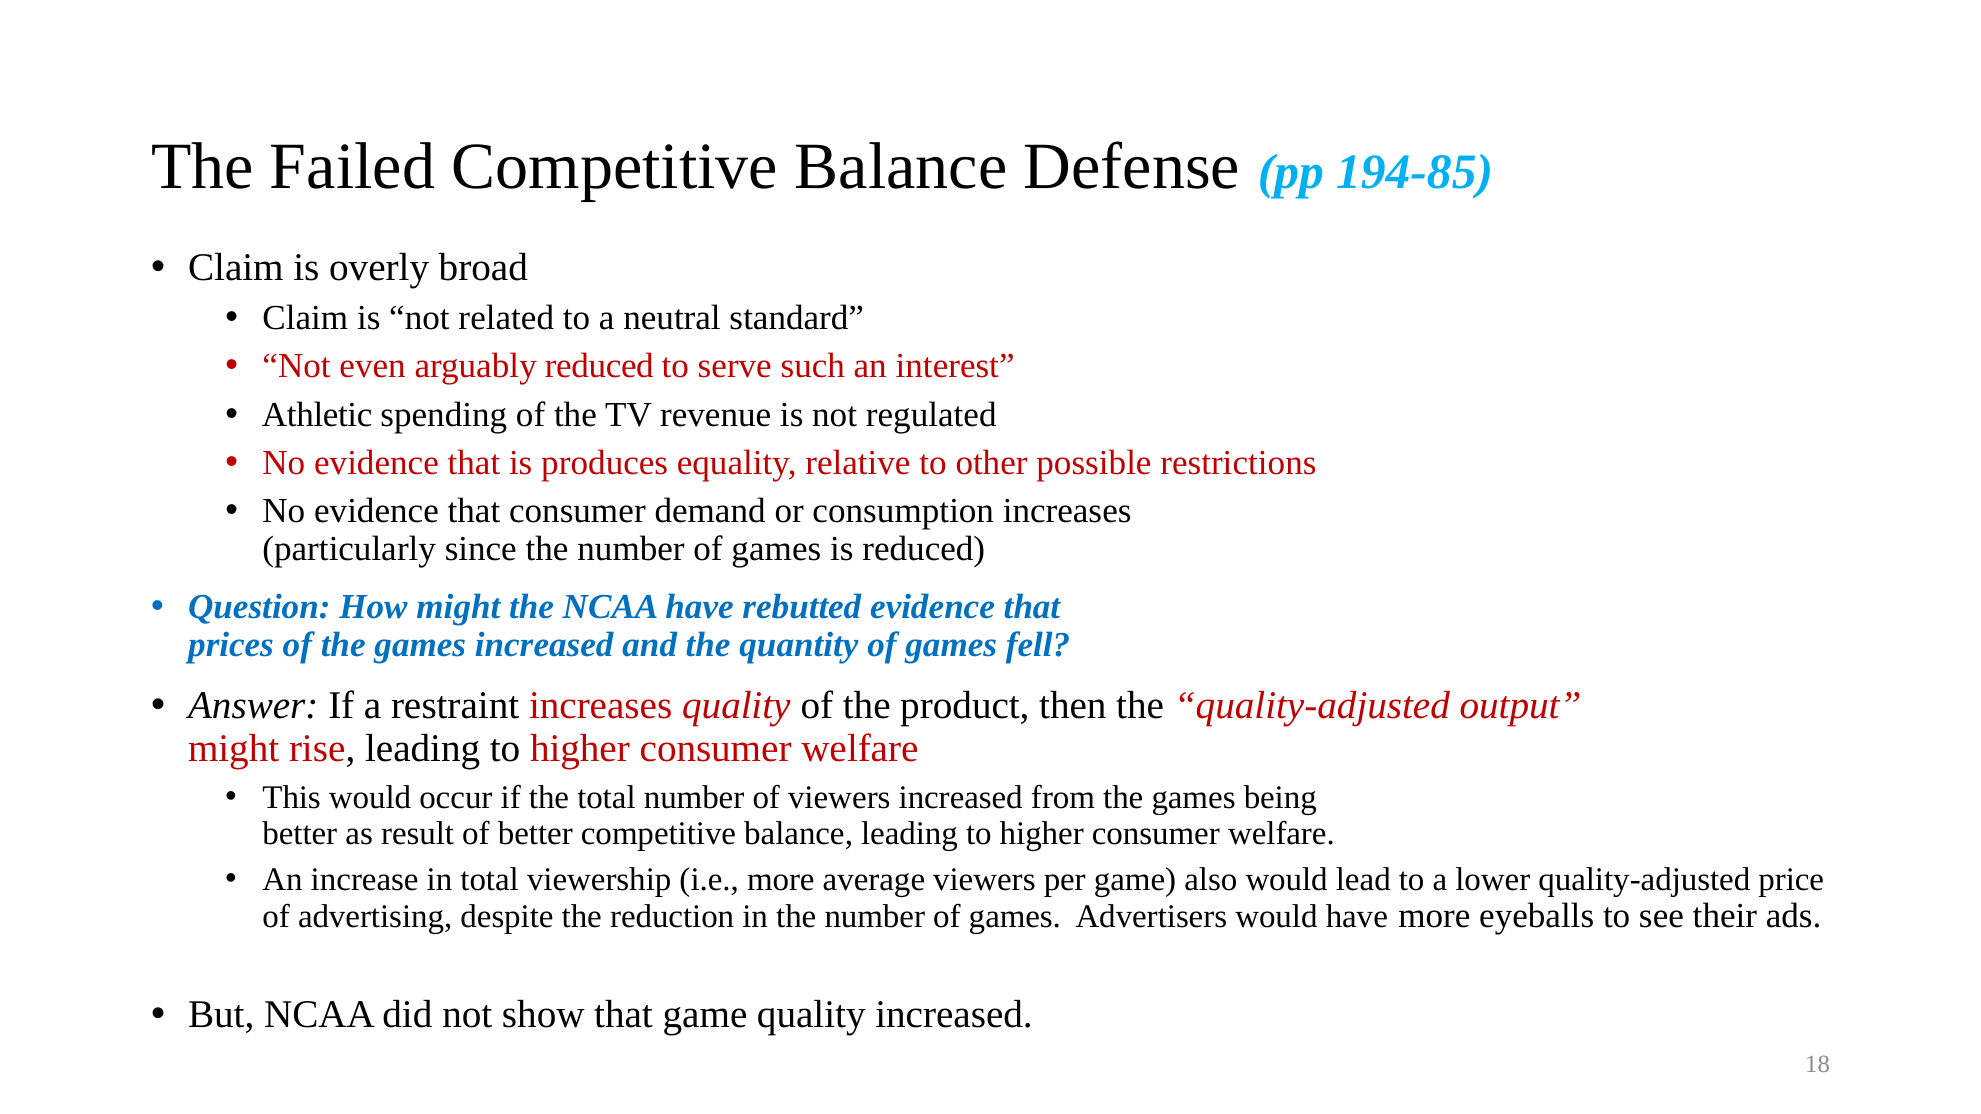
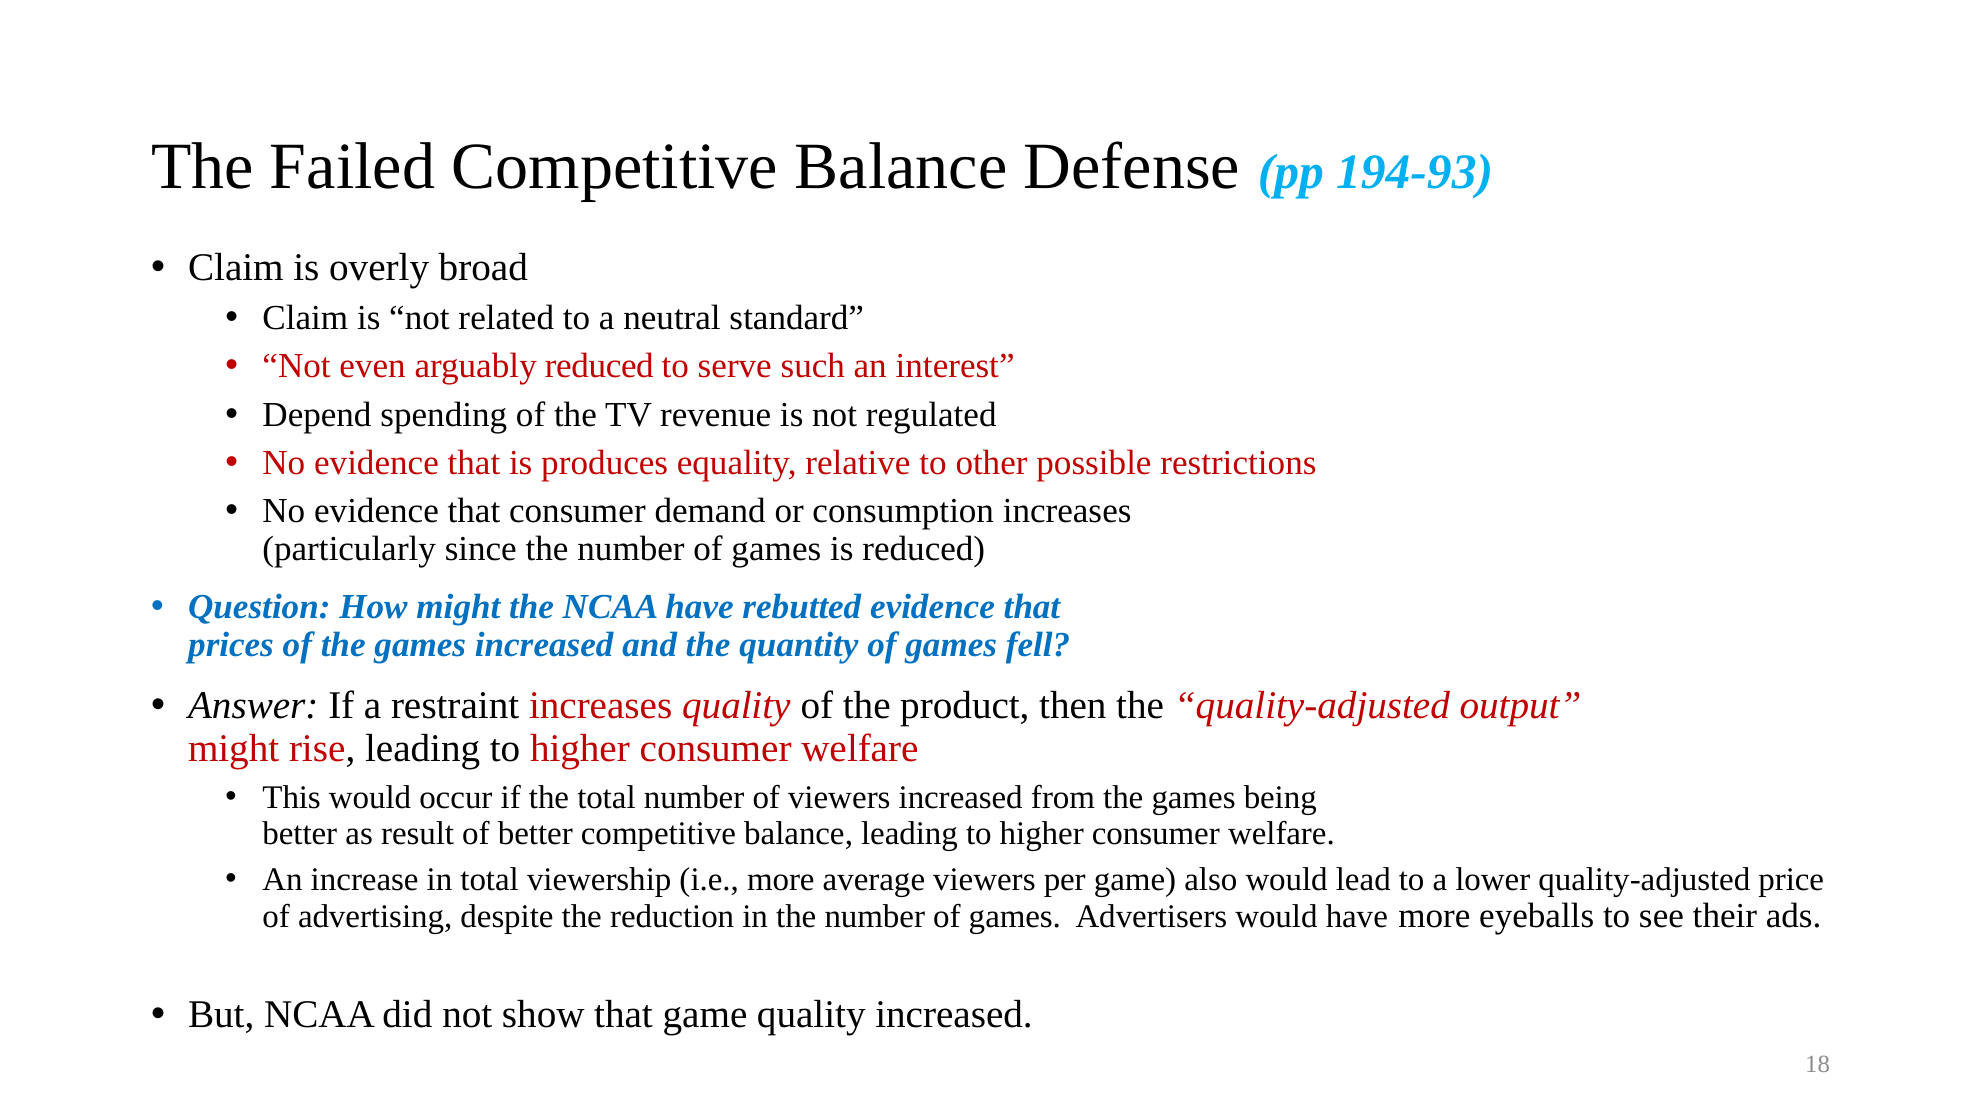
194-85: 194-85 -> 194-93 (1415, 172)
Athletic: Athletic -> Depend (317, 415)
